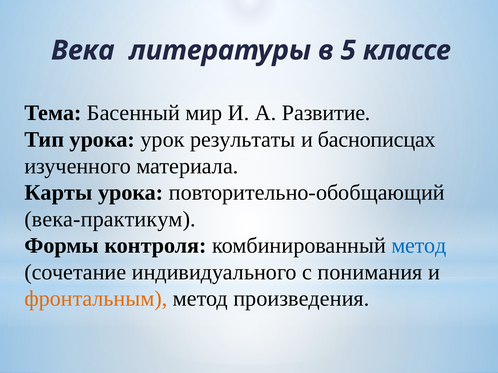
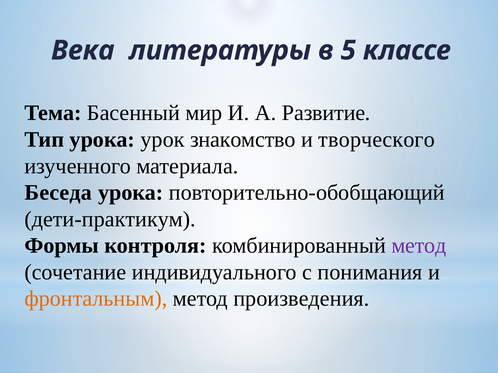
результаты: результаты -> знакомство (243, 140)
баснописцах: баснописцах -> творческого (377, 140)
Карты: Карты -> Беседа (58, 193)
века-практикум: века-практикум -> дети-практикум (110, 219)
метод colour: blue -> purple (419, 246)
